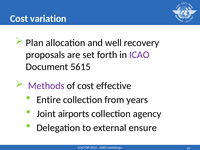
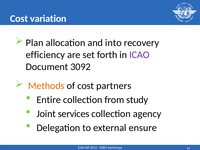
well: well -> into (113, 43)
proposals: proposals -> efficiency (45, 55)
5615: 5615 -> 3092 (81, 67)
Methods colour: purple -> orange (46, 86)
effective: effective -> partners (114, 86)
years: years -> study (137, 100)
airports: airports -> services (74, 114)
